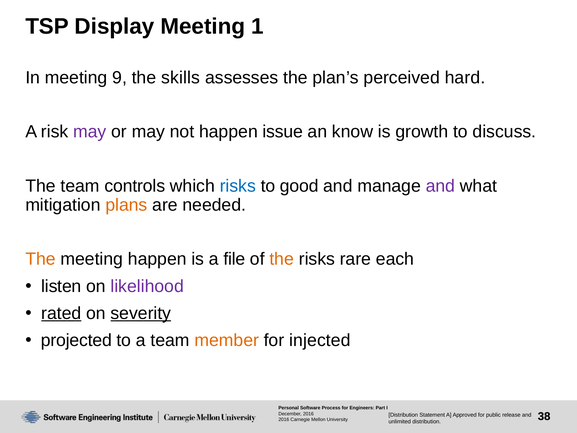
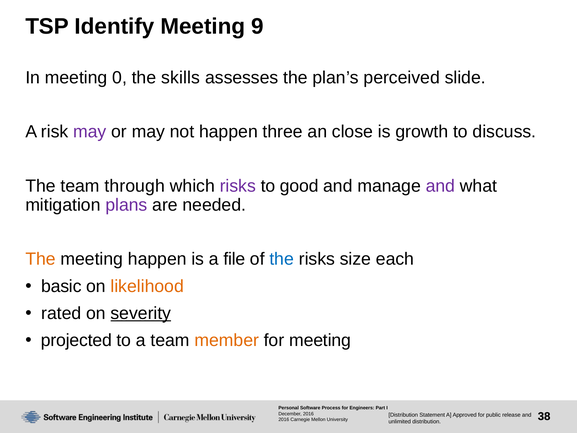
Display: Display -> Identify (114, 26)
1: 1 -> 9 (257, 26)
9: 9 -> 0 (120, 78)
hard: hard -> slide (465, 78)
issue: issue -> three (283, 132)
know: know -> close (353, 132)
controls: controls -> through (135, 186)
risks colour: blue -> purple (238, 186)
plans colour: orange -> purple (126, 205)
the colour: orange -> blue (282, 259)
rare: rare -> size (355, 259)
listen: listen -> basic (61, 286)
likelihood colour: purple -> orange (147, 286)
rated underline: present -> none (61, 313)
for injected: injected -> meeting (320, 340)
